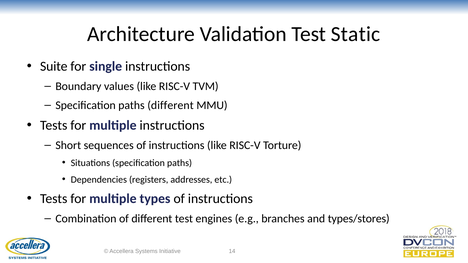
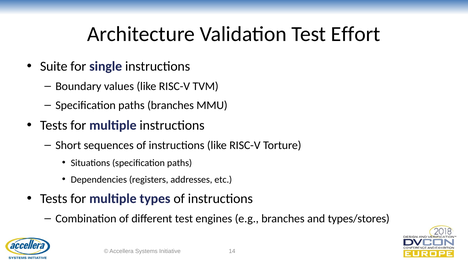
Static: Static -> Effort (356, 34)
paths different: different -> branches (171, 105)
